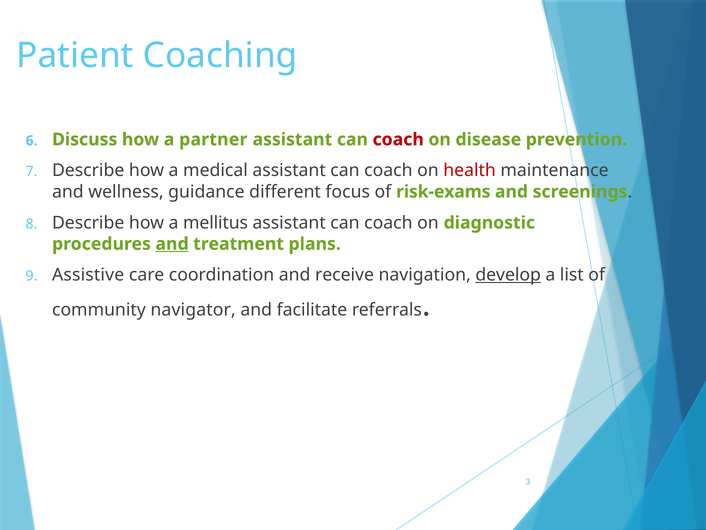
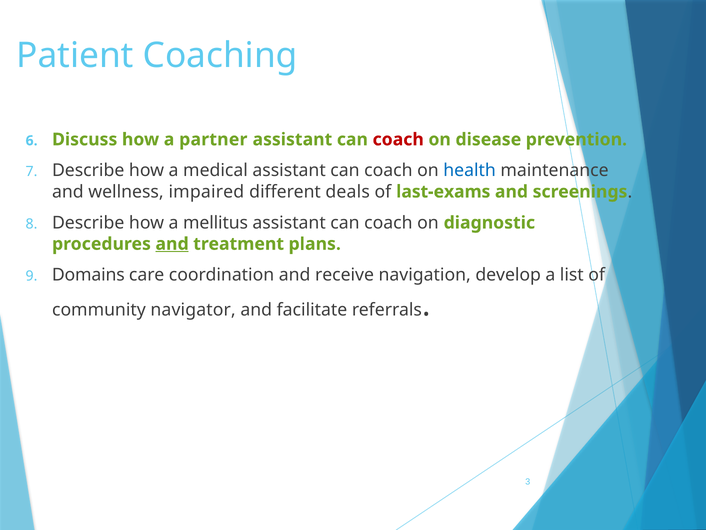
health colour: red -> blue (470, 170)
guidance: guidance -> impaired (206, 192)
focus: focus -> deals (348, 192)
risk-exams: risk-exams -> last-exams (443, 192)
Assistive: Assistive -> Domains (88, 275)
develop underline: present -> none (508, 275)
